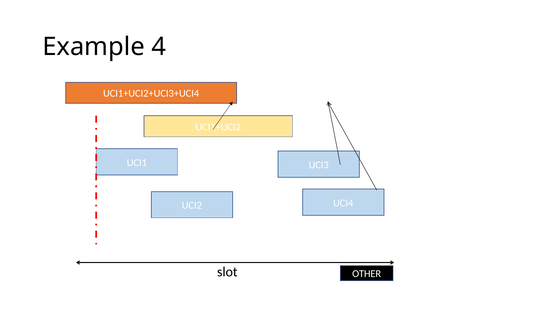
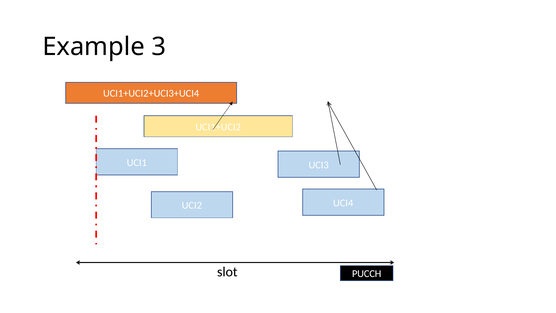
4: 4 -> 3 (159, 47)
OTHER: OTHER -> PUCCH (367, 274)
